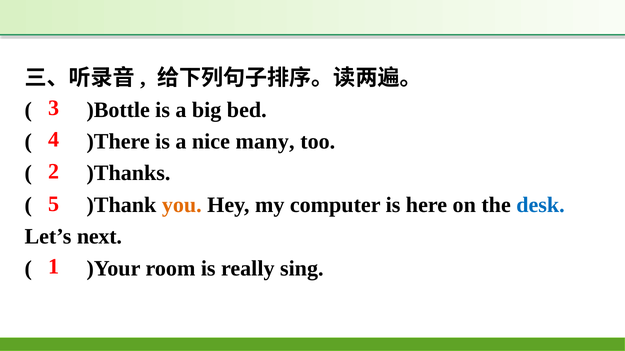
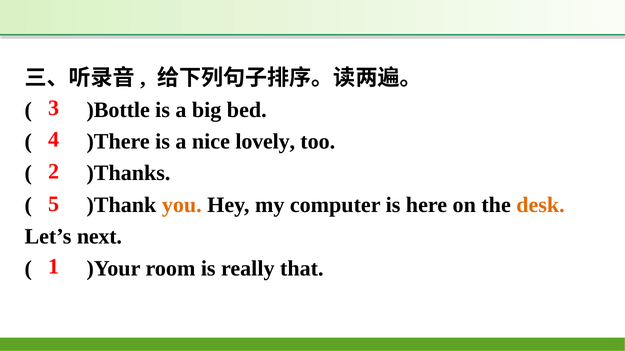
many: many -> lovely (265, 142)
desk colour: blue -> orange (541, 205)
sing: sing -> that (302, 269)
